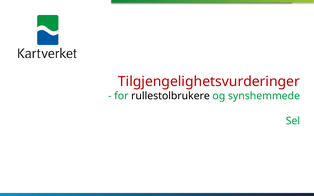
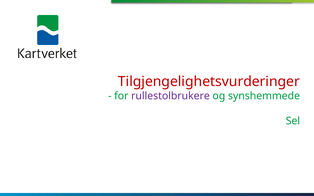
rullestolbrukere colour: black -> purple (170, 96)
